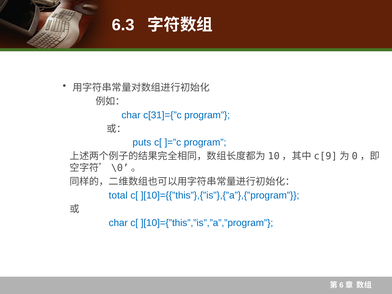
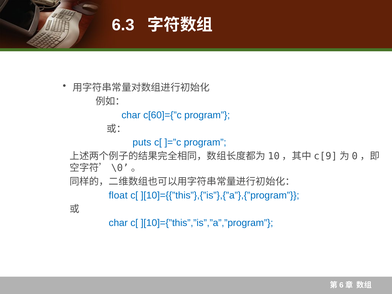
c[31]={”c: c[31]={”c -> c[60]={”c (162, 115)
total: total -> float (118, 195)
